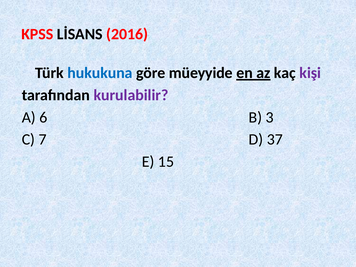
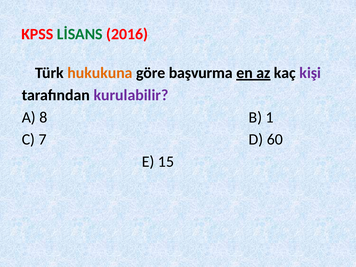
LİSANS colour: black -> green (80, 34)
hukukuna colour: blue -> orange (100, 73)
müeyyide: müeyyide -> başvurma (201, 73)
6: 6 -> 8 (43, 117)
3: 3 -> 1 (270, 117)
37: 37 -> 60 (275, 140)
